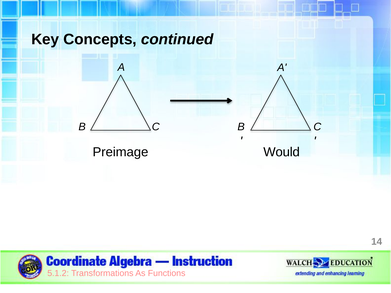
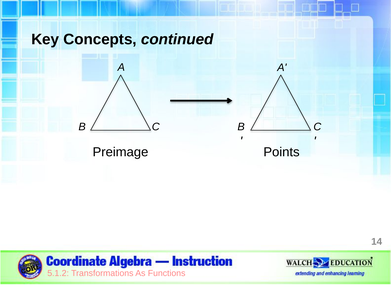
Would: Would -> Points (282, 152)
